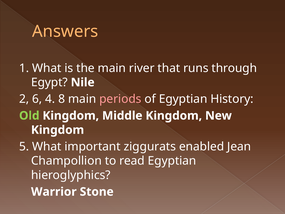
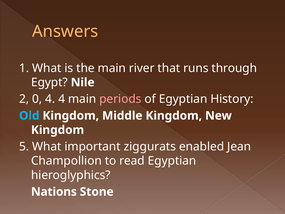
6: 6 -> 0 (37, 99)
4 8: 8 -> 4 (62, 99)
Old colour: light green -> light blue (29, 116)
Warrior: Warrior -> Nations (54, 192)
